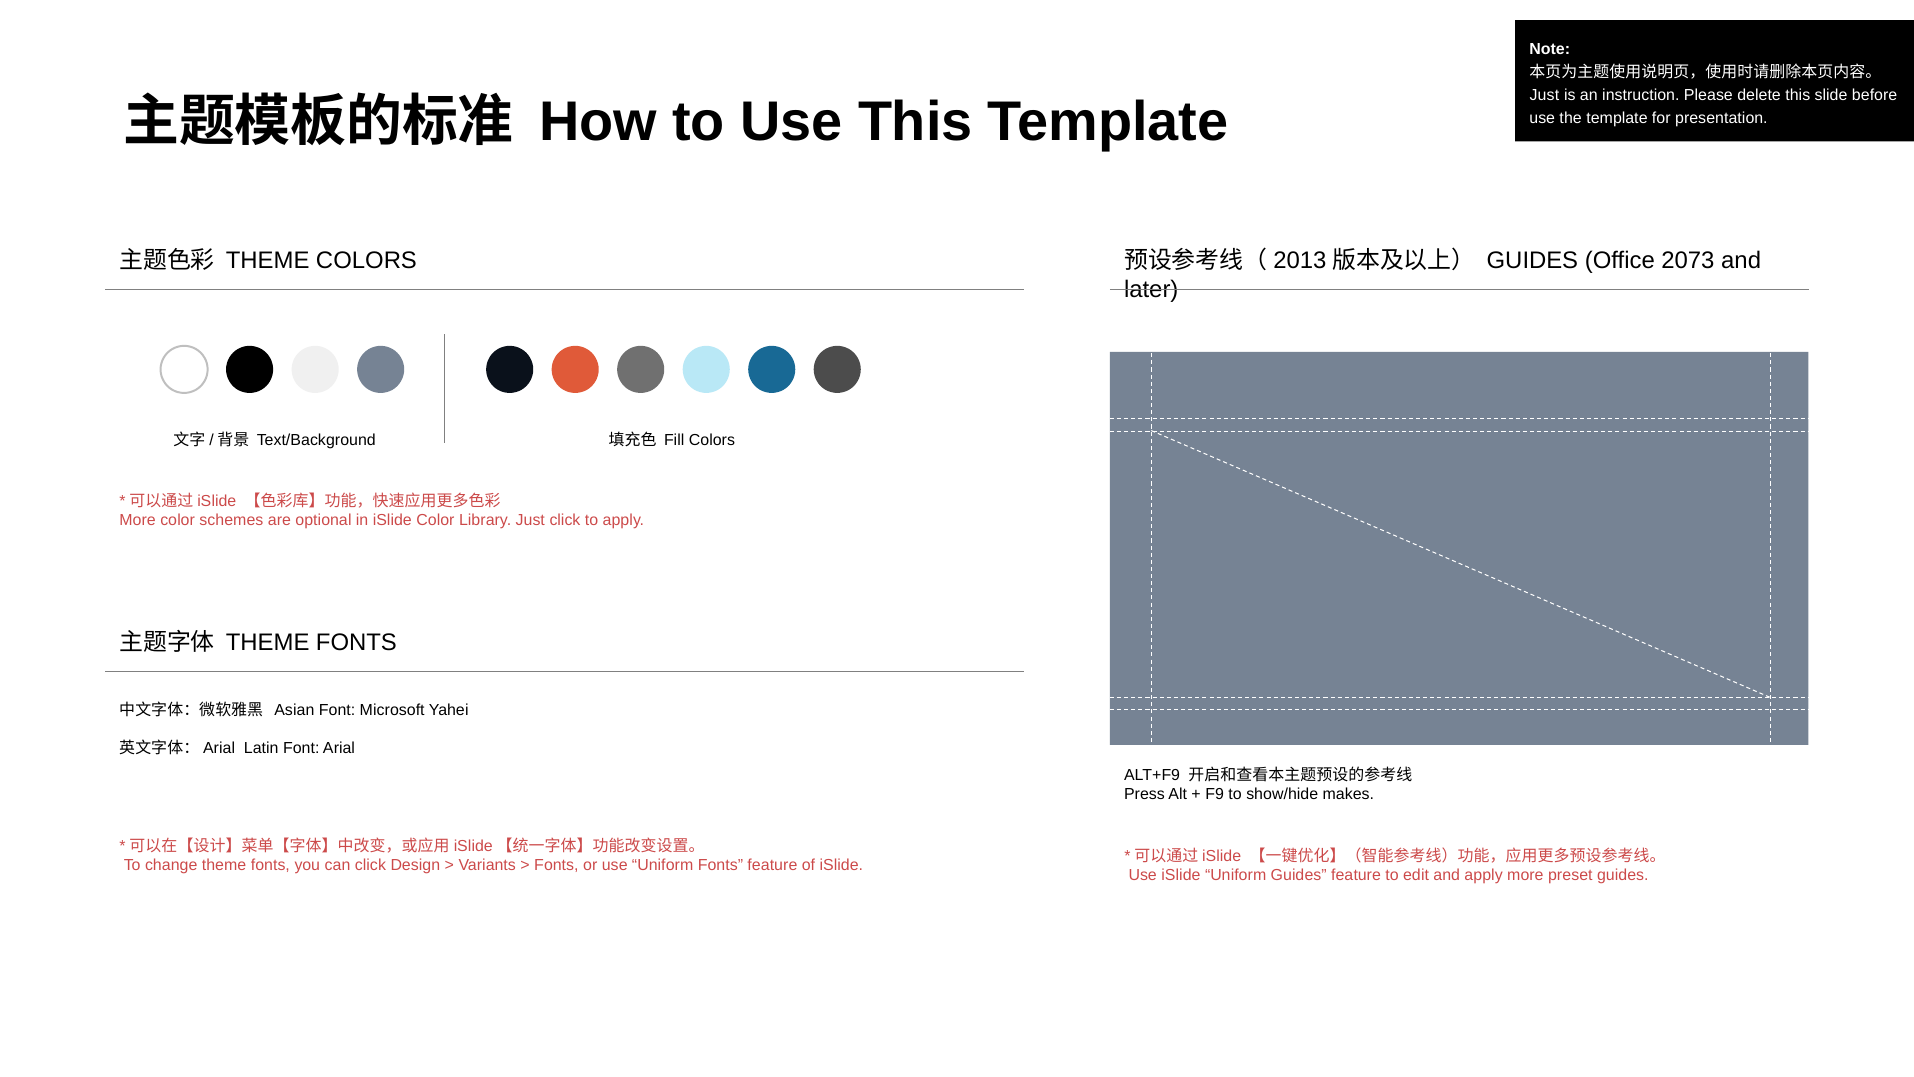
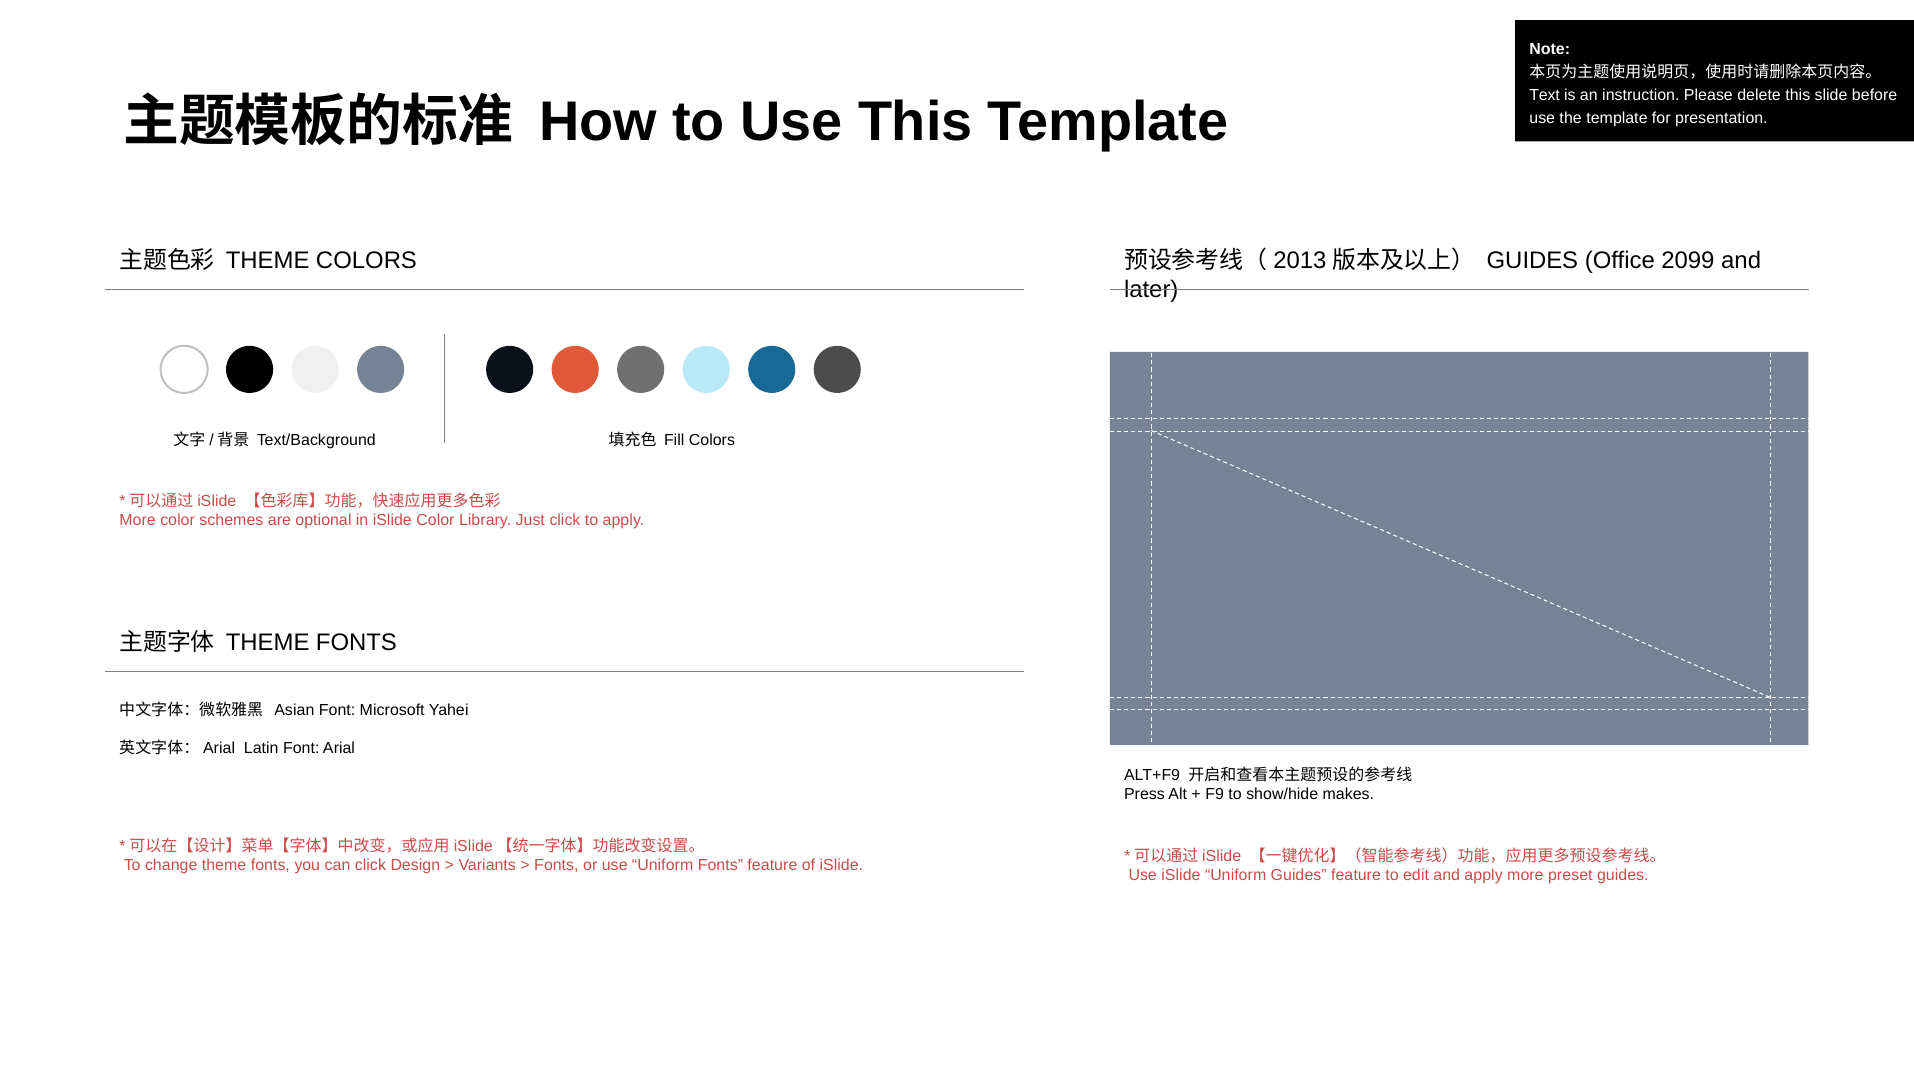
Just: Just -> Text (1545, 95)
2073: 2073 -> 2099 (1688, 261)
